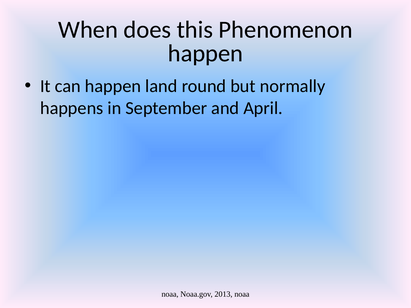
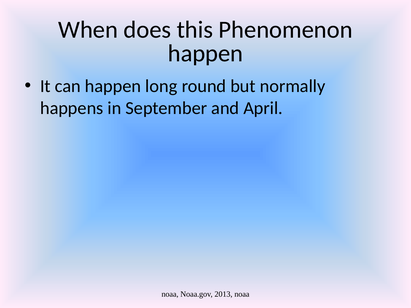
land: land -> long (161, 86)
